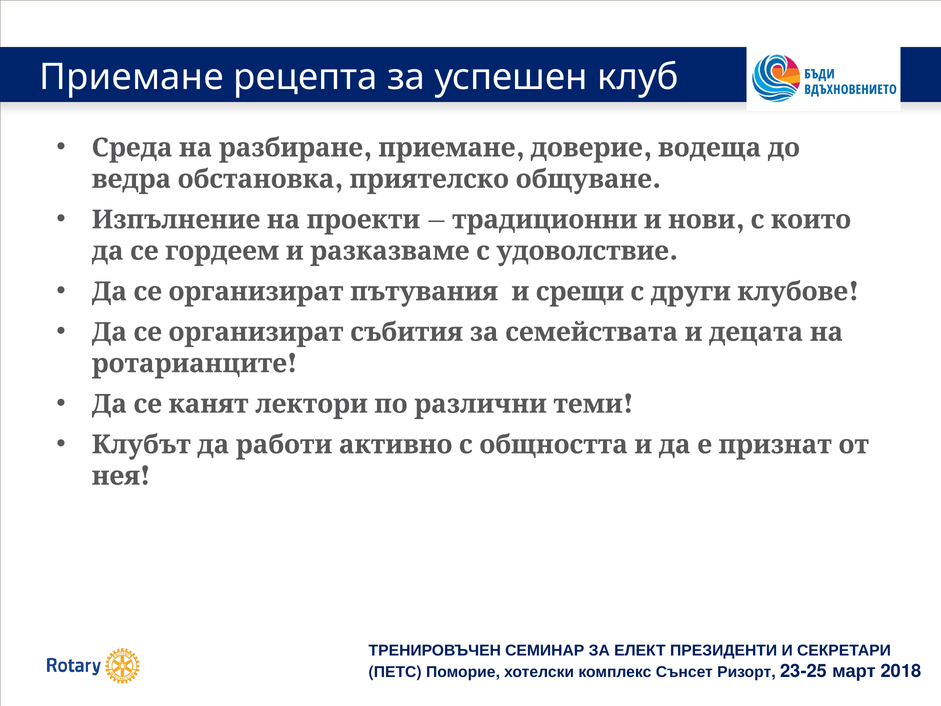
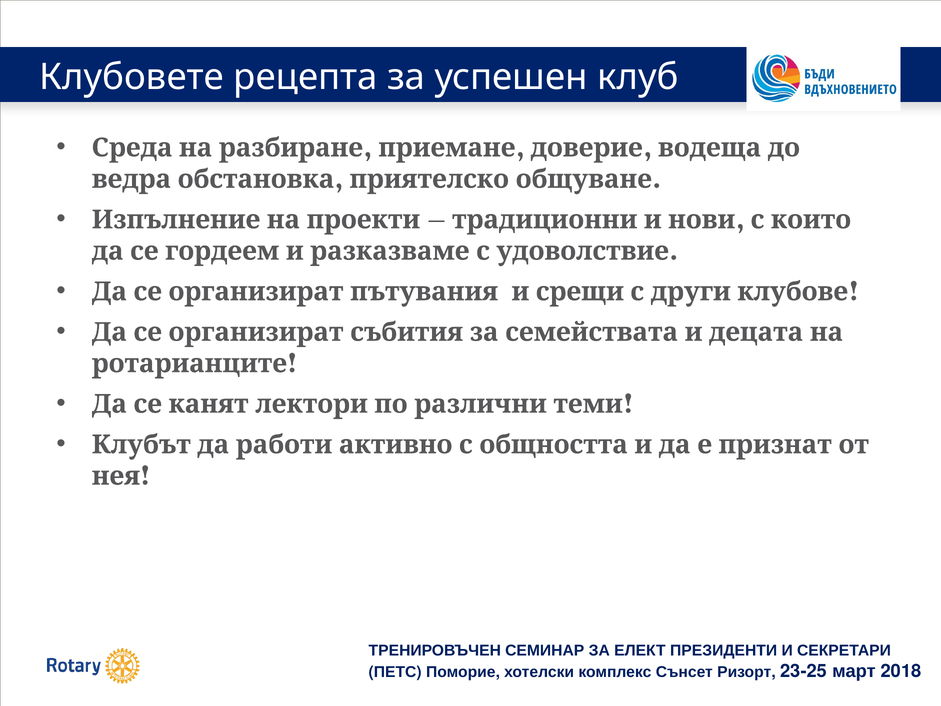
Приемане: Приемане -> Клубовете (132, 77)
